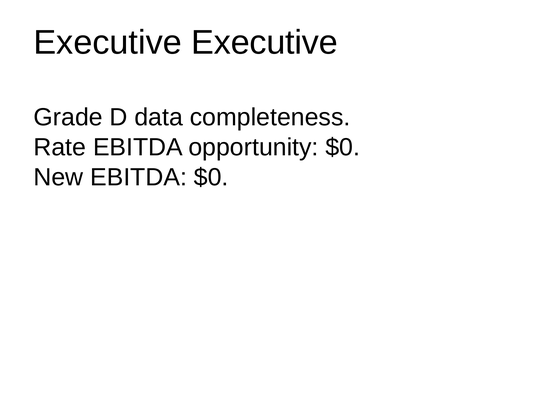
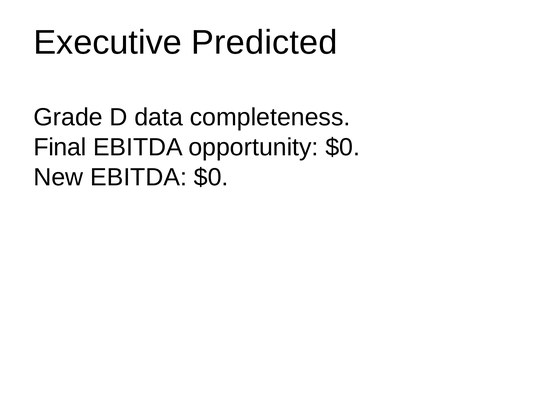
Executive Executive: Executive -> Predicted (264, 43)
Rate: Rate -> Final (60, 147)
